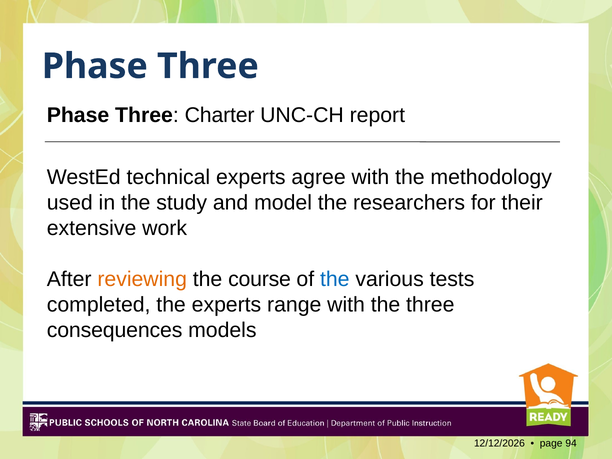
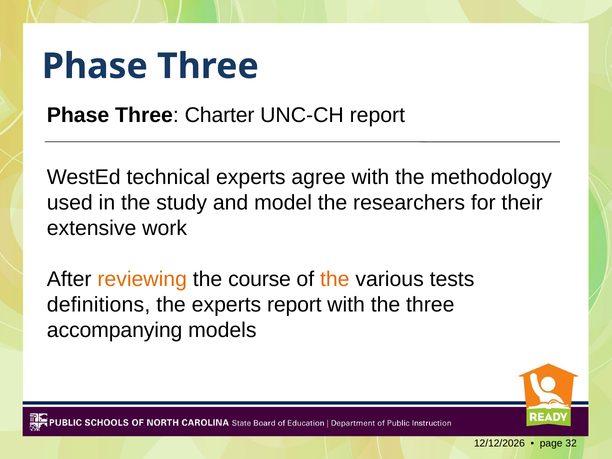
the colour: blue -> orange (335, 279)
completed: completed -> definitions (99, 305)
experts range: range -> report (294, 305)
consequences: consequences -> accompanying (115, 330)
94: 94 -> 32 (571, 443)
